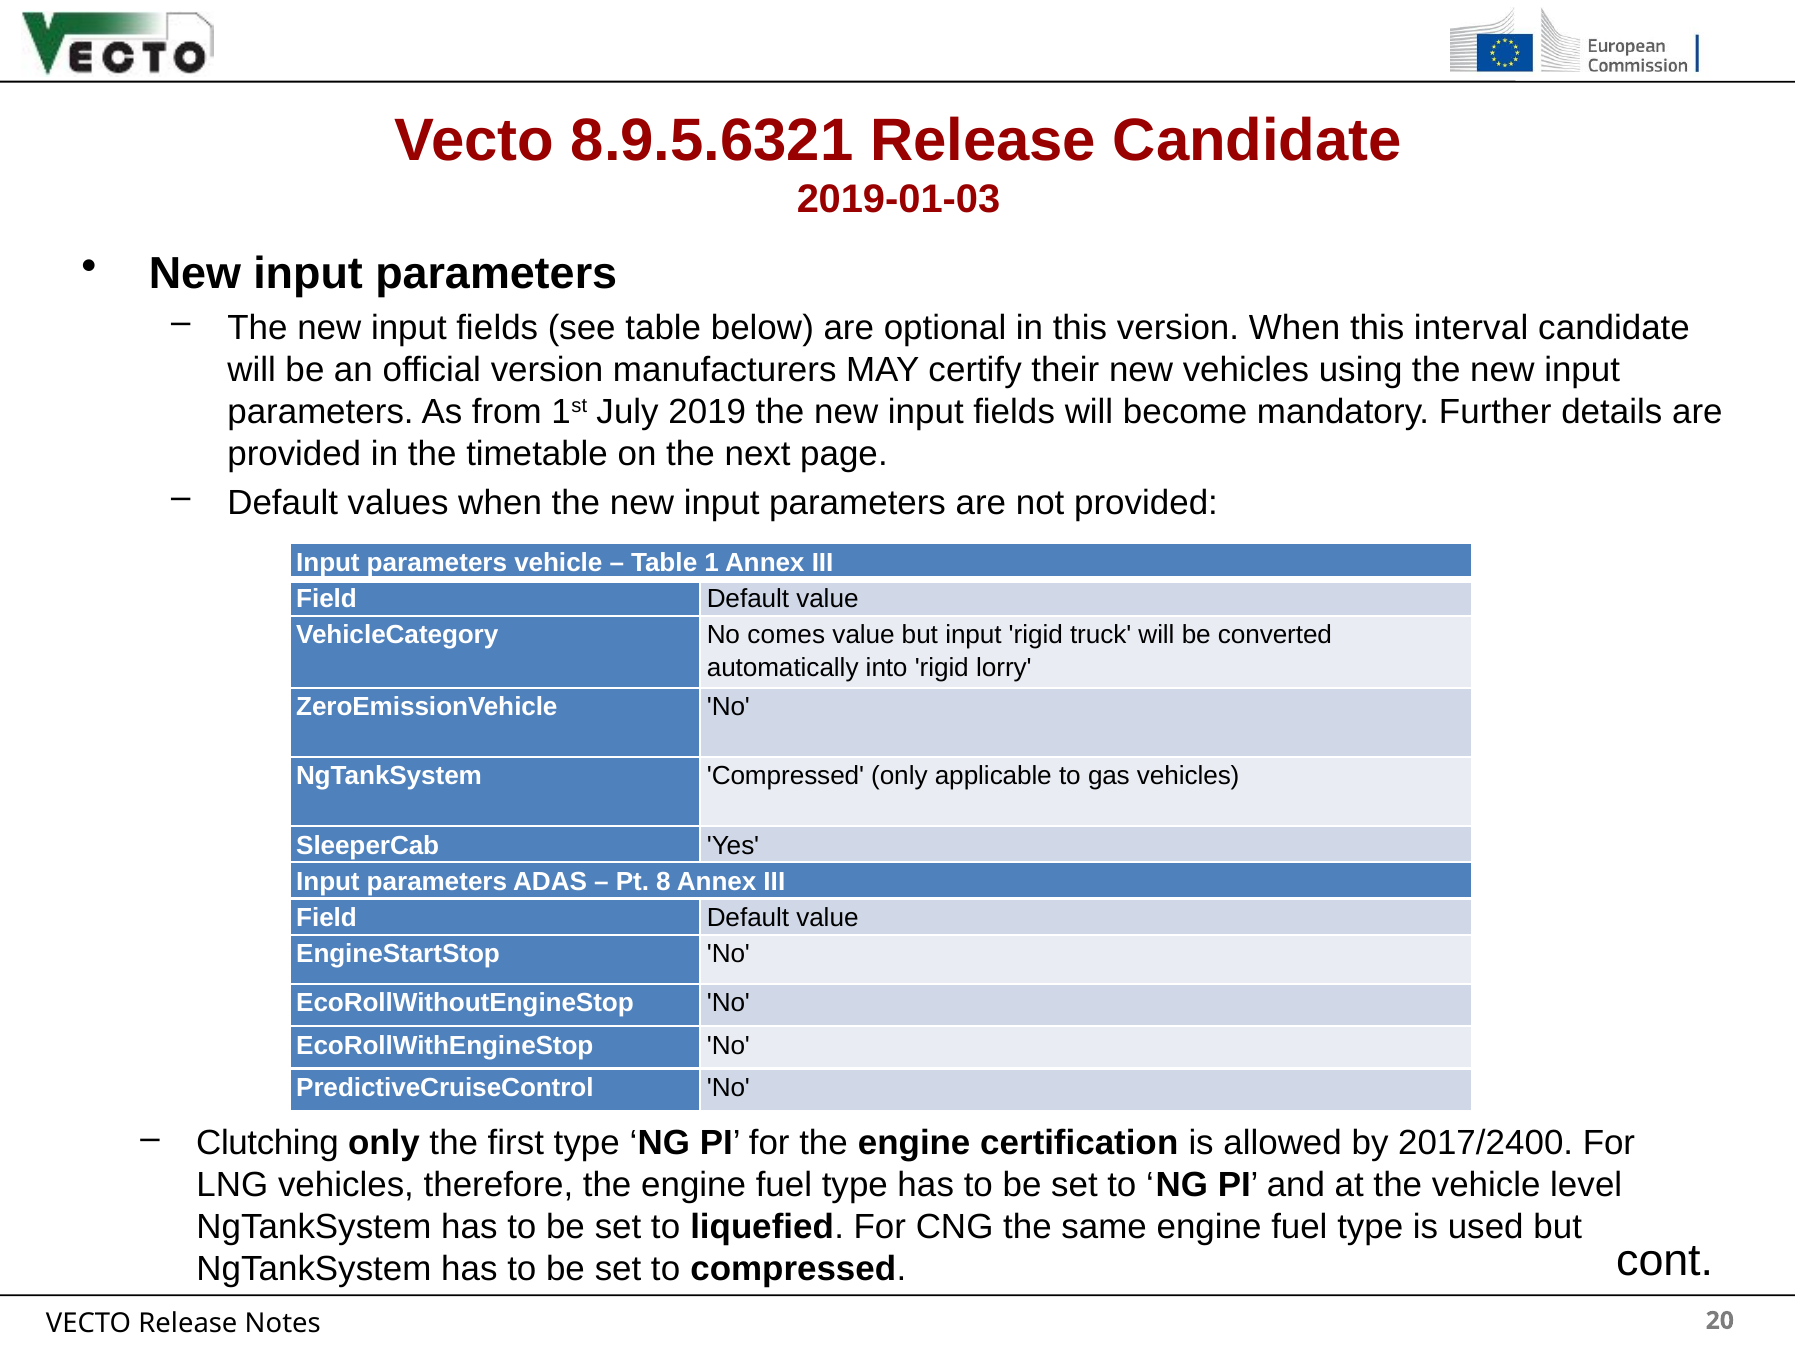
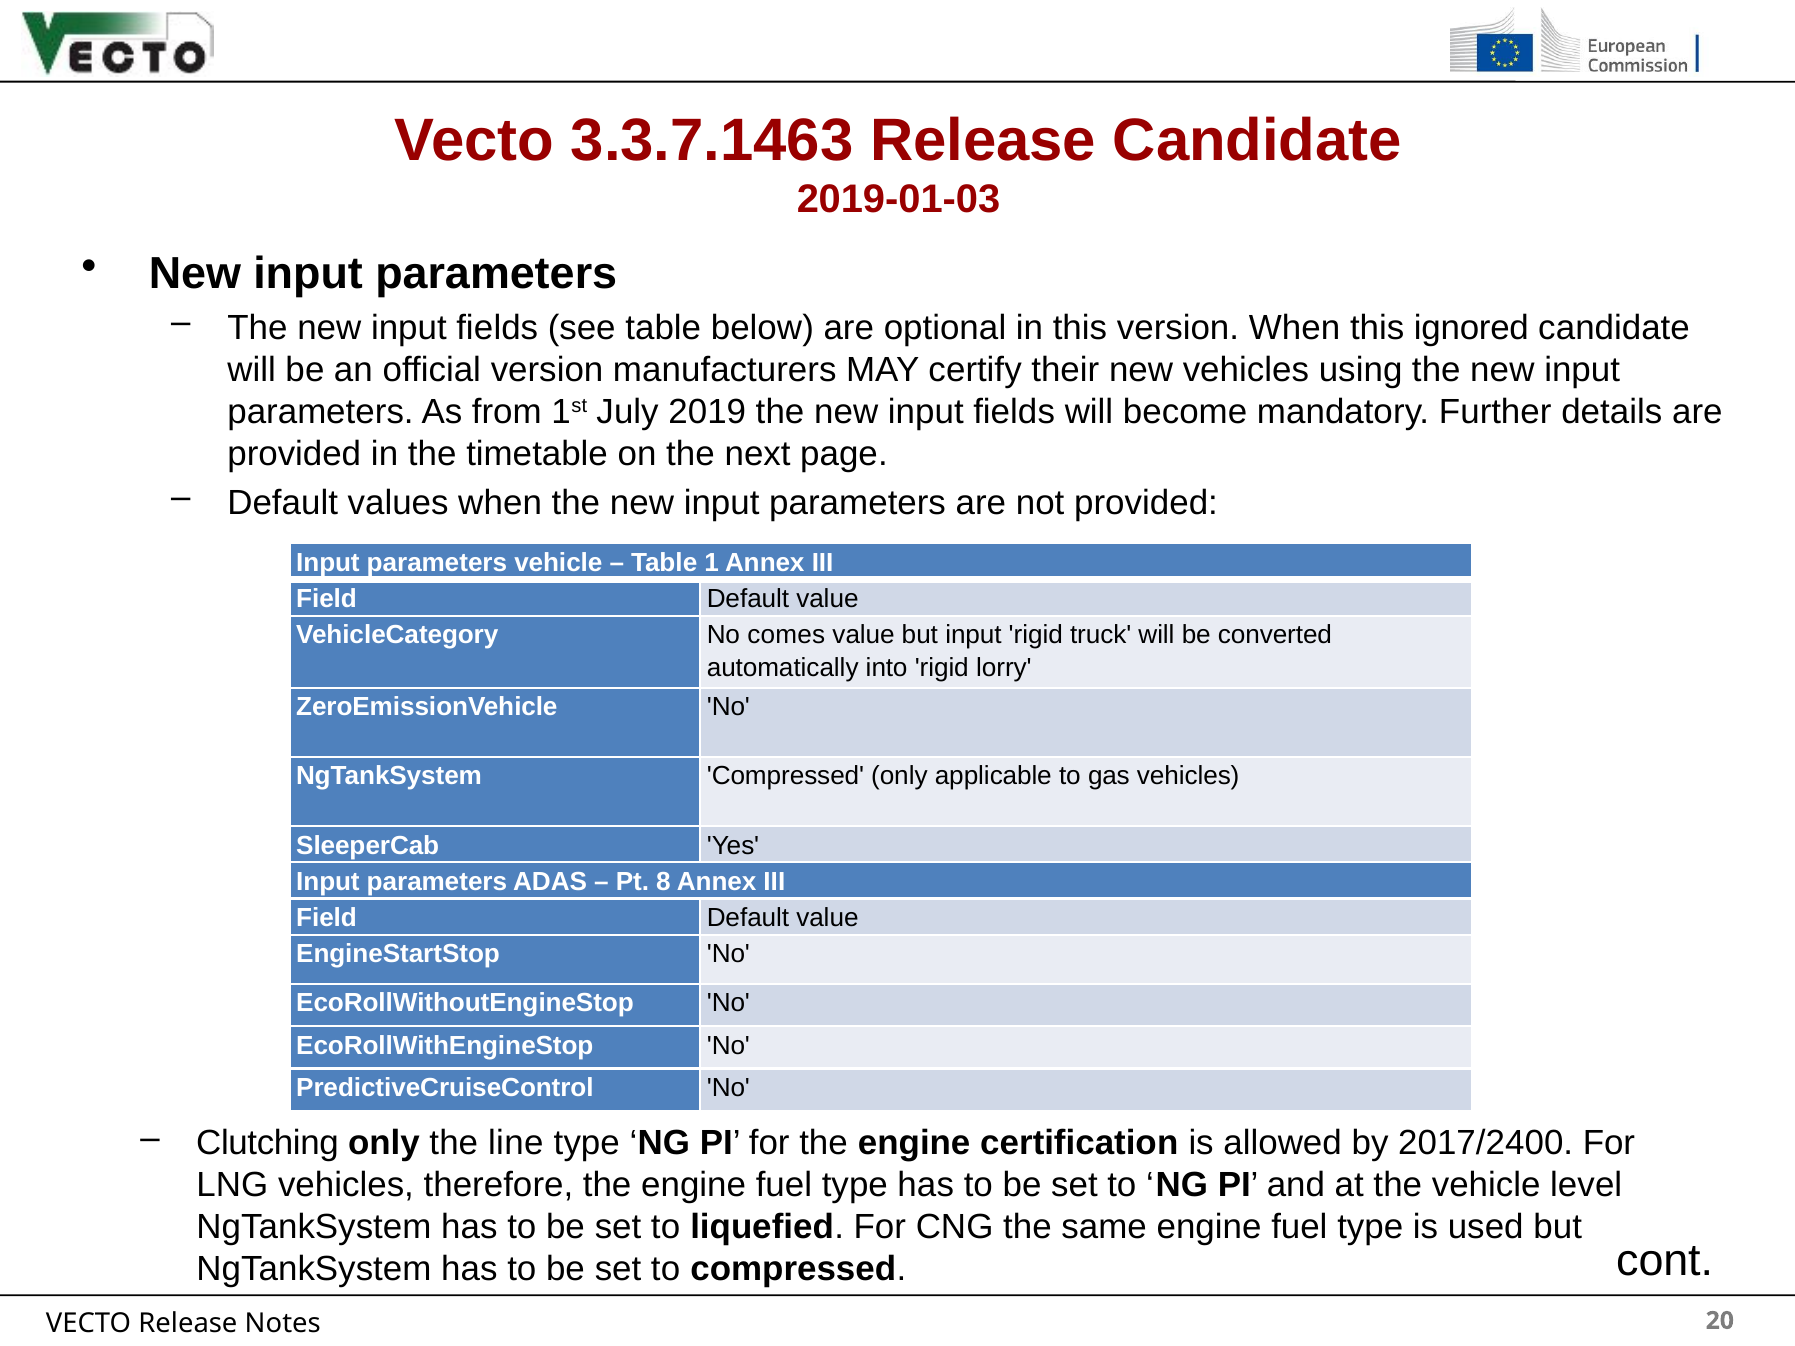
8.9.5.6321: 8.9.5.6321 -> 3.3.7.1463 (712, 141)
interval: interval -> ignored (1471, 328)
first: first -> line (516, 1144)
